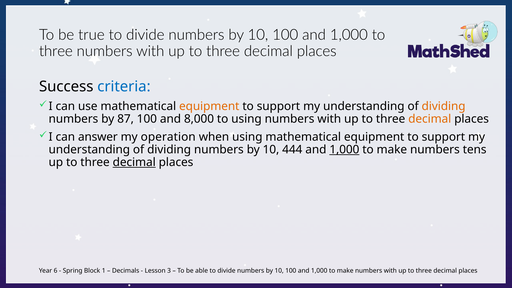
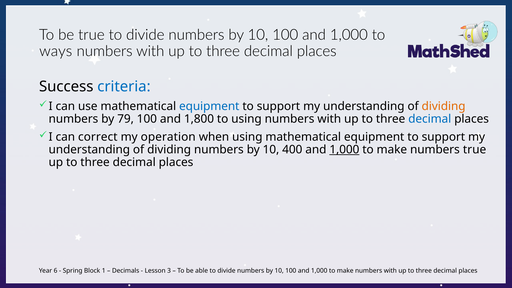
three: three -> ways (56, 51)
equipment colour: orange -> blue (209, 106)
87: 87 -> 79 (126, 119)
8,000: 8,000 -> 1,800 (199, 119)
decimal colour: orange -> blue (430, 119)
answer: answer -> correct (98, 137)
444: 444 -> 400 (292, 150)
numbers tens: tens -> true (475, 150)
decimal underline: present -> none (134, 162)
